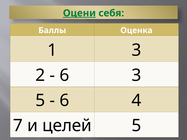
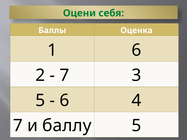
Оцени underline: present -> none (79, 13)
1 3: 3 -> 6 (136, 50)
6: 6 -> 7 (64, 75)
целей: целей -> баллу (67, 126)
